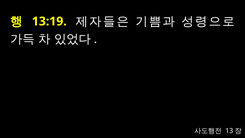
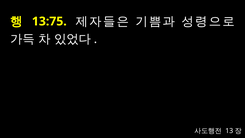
13:19: 13:19 -> 13:75 (49, 21)
